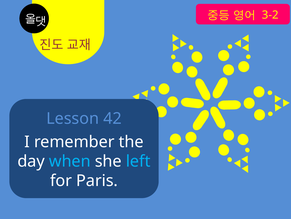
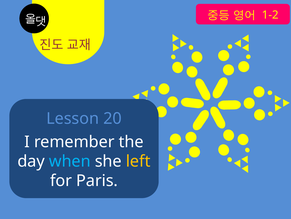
3-2: 3-2 -> 1-2 (270, 15)
42: 42 -> 20 (112, 118)
left colour: light blue -> yellow (138, 161)
